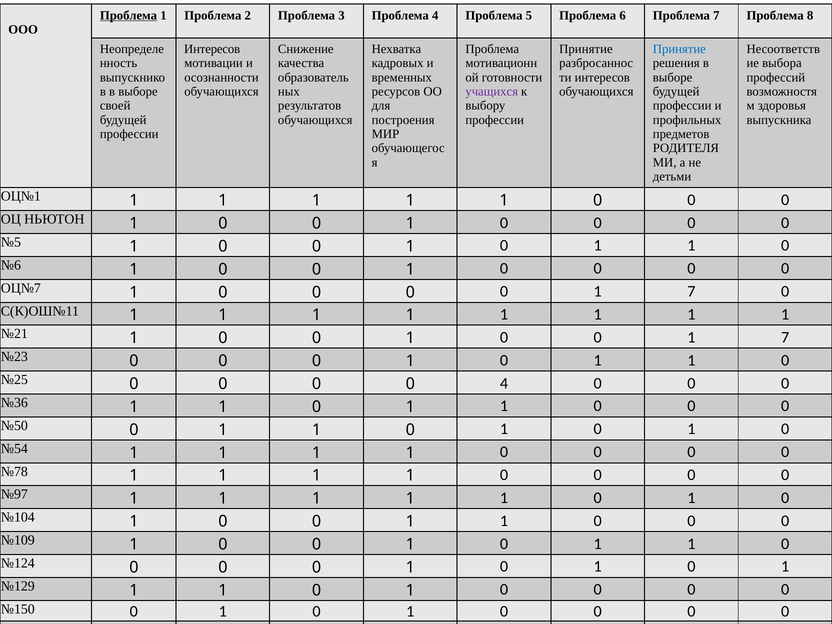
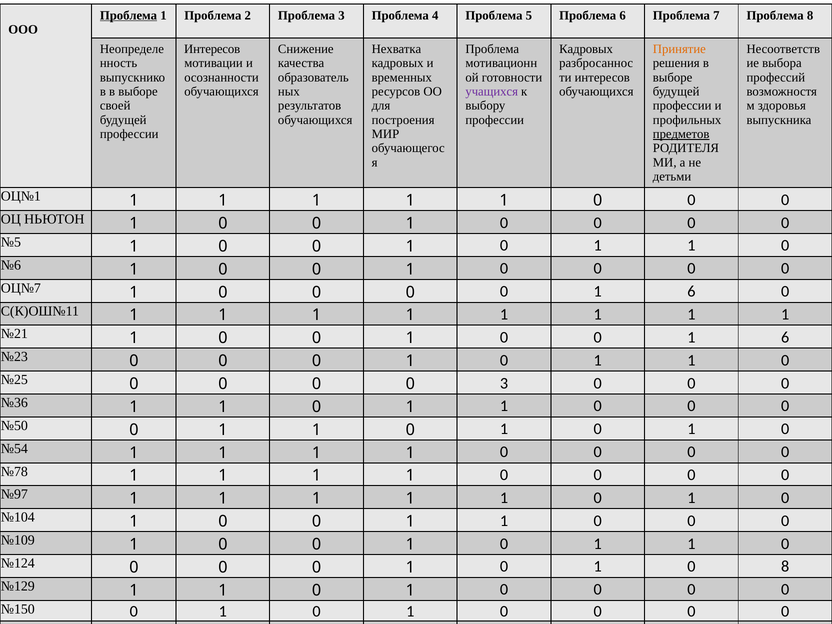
Принятие: Принятие -> Кадровых (586, 49)
Принятие colour: blue -> orange (679, 49)
предметов underline: none -> present (681, 134)
7: 7 -> 6 (691, 291)
7: 7 -> 6 (785, 337)
0 4: 4 -> 3 (504, 383)
1: 1 -> 8 (785, 567)
